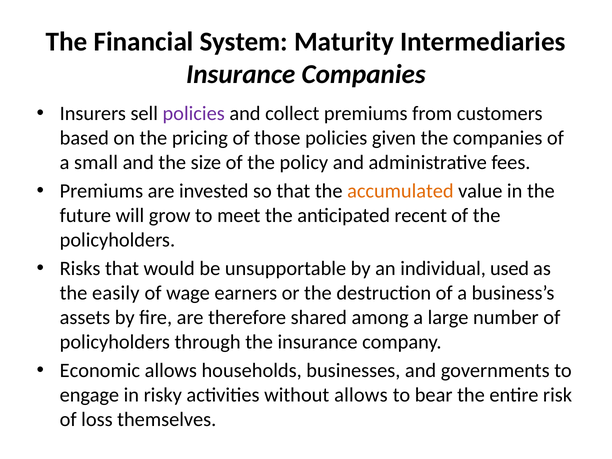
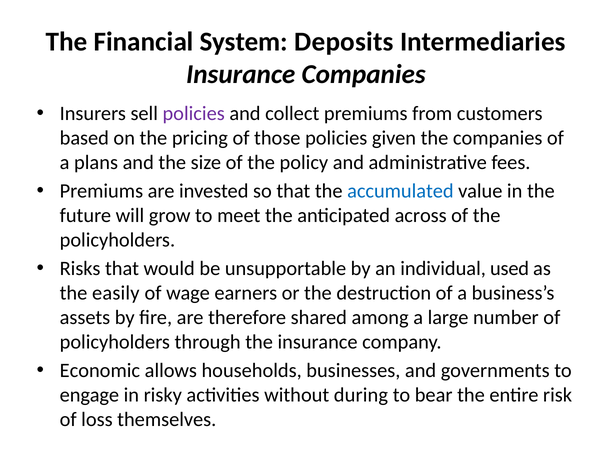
Maturity: Maturity -> Deposits (344, 42)
small: small -> plans (96, 163)
accumulated colour: orange -> blue (400, 191)
recent: recent -> across (421, 216)
without allows: allows -> during (361, 395)
